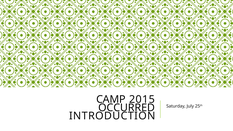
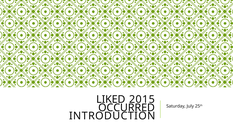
CAMP: CAMP -> LIKED (111, 99)
